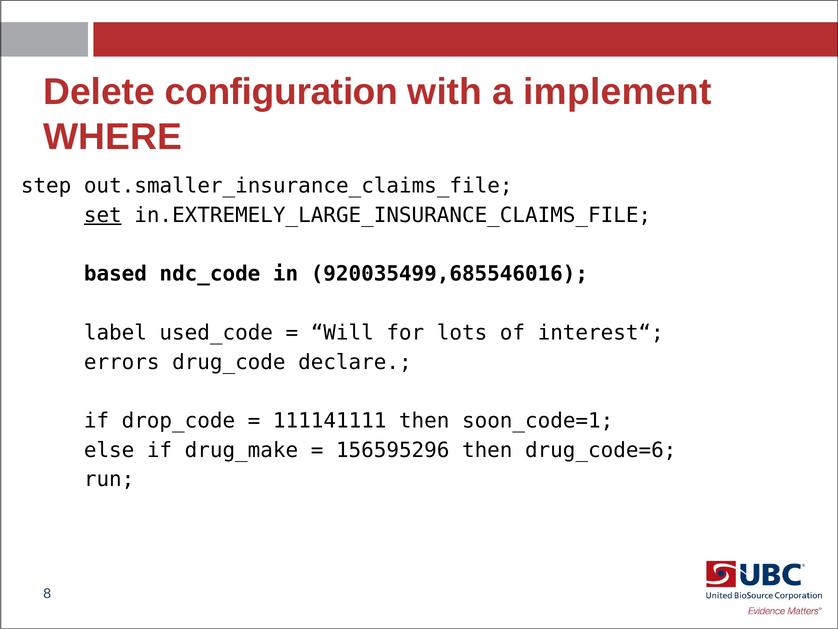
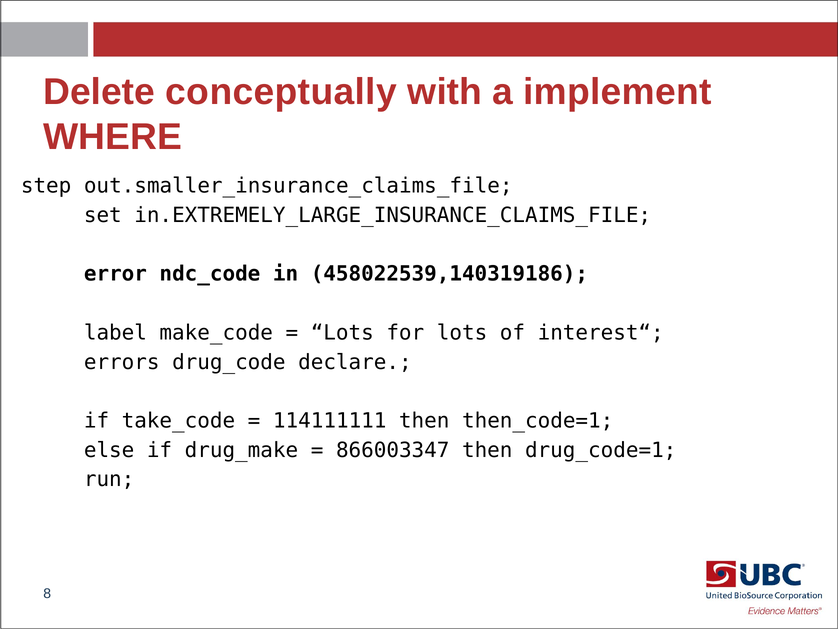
configuration: configuration -> conceptually (281, 92)
set underline: present -> none (103, 215)
based: based -> error (115, 274)
920035499,685546016: 920035499,685546016 -> 458022539,140319186 (449, 274)
used_code: used_code -> make_code (216, 332)
Will: Will -> Lots (342, 332)
drop_code: drop_code -> take_code (178, 420)
111141111: 111141111 -> 114111111 (330, 420)
soon_code=1: soon_code=1 -> then_code=1 (538, 420)
156595296: 156595296 -> 866003347 (393, 450)
drug_code=6: drug_code=6 -> drug_code=1 (601, 450)
